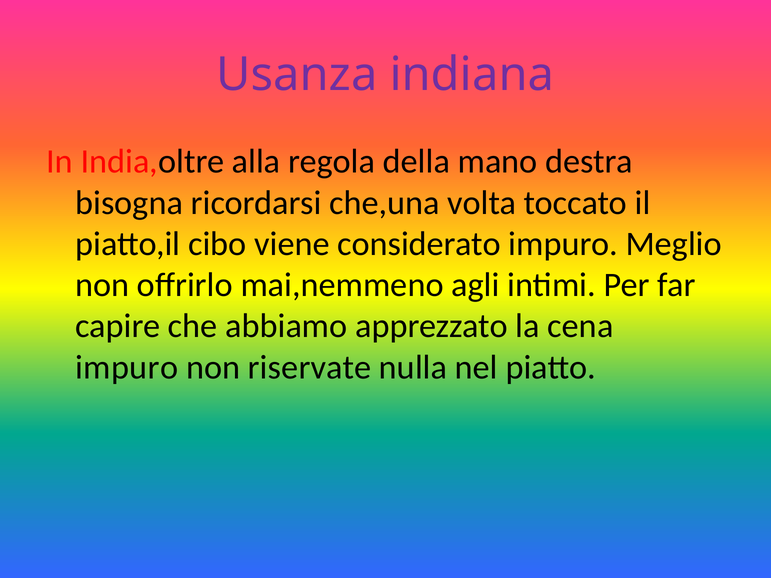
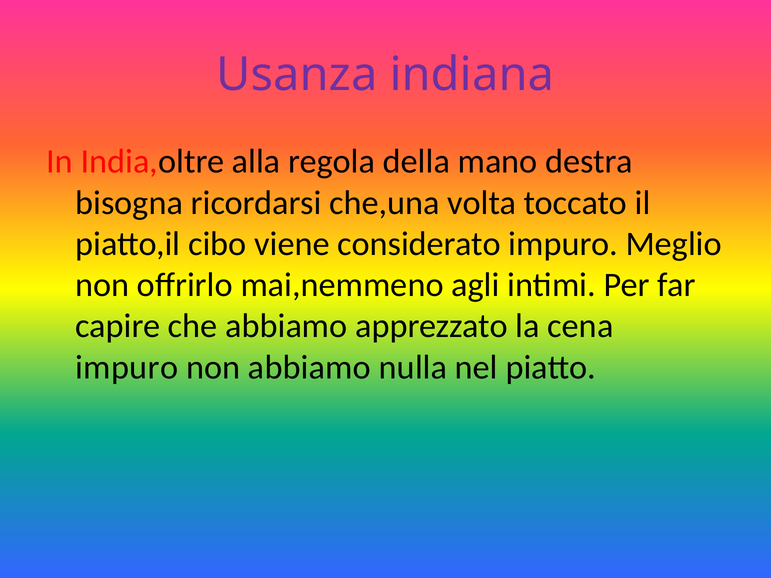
non riservate: riservate -> abbiamo (309, 367)
